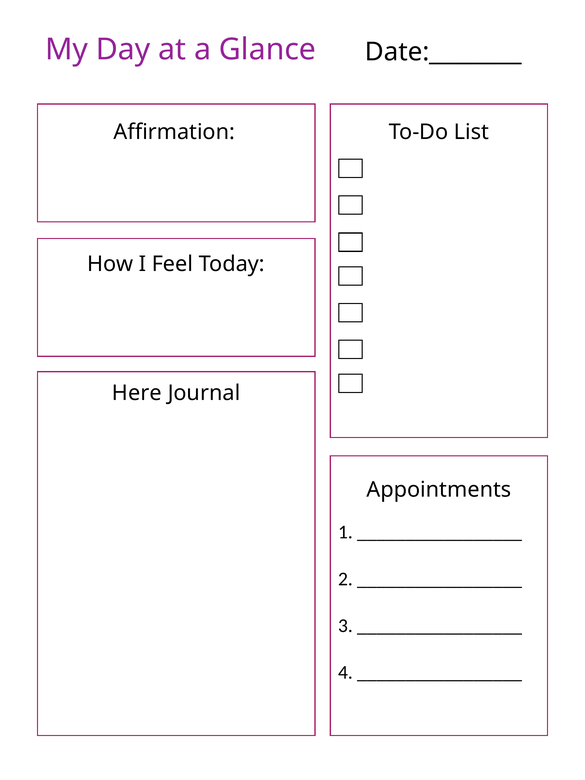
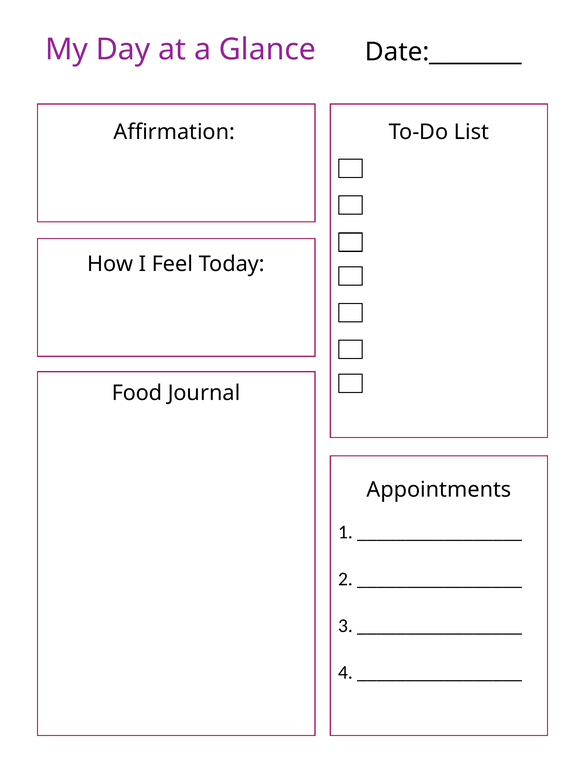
Here: Here -> Food (137, 393)
